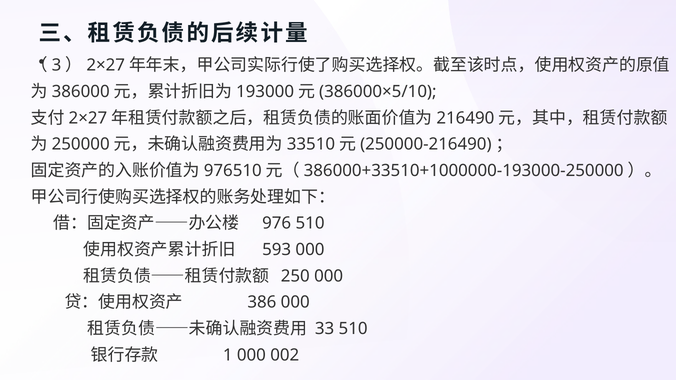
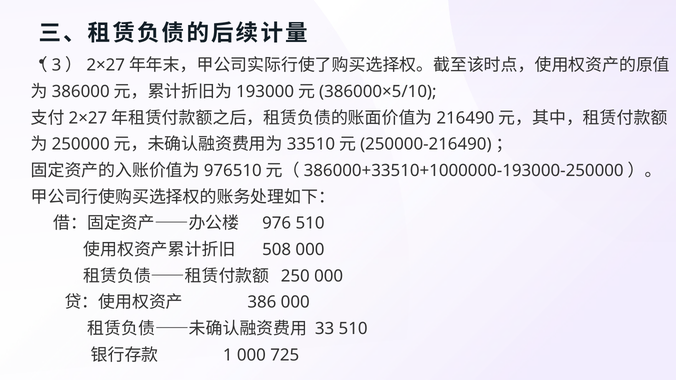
593: 593 -> 508 (277, 250)
002: 002 -> 725 (285, 355)
